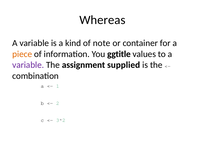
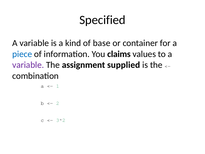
Whereas: Whereas -> Specified (102, 20)
note: note -> base (102, 43)
piece colour: orange -> blue (22, 54)
ggtitle: ggtitle -> claims (119, 54)
